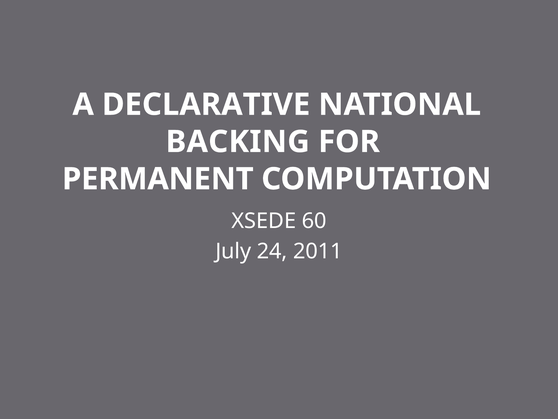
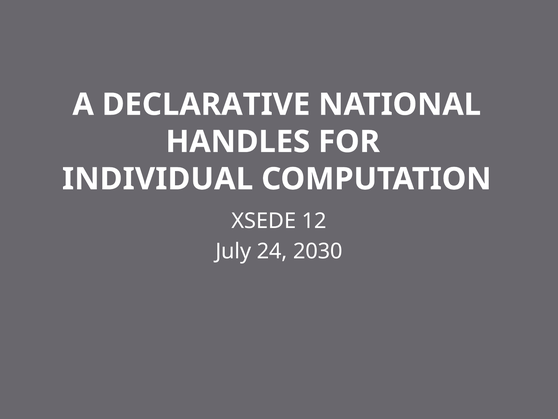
BACKING: BACKING -> HANDLES (238, 142)
PERMANENT: PERMANENT -> INDIVIDUAL (158, 179)
60: 60 -> 12 (314, 221)
2011: 2011 -> 2030 (318, 251)
